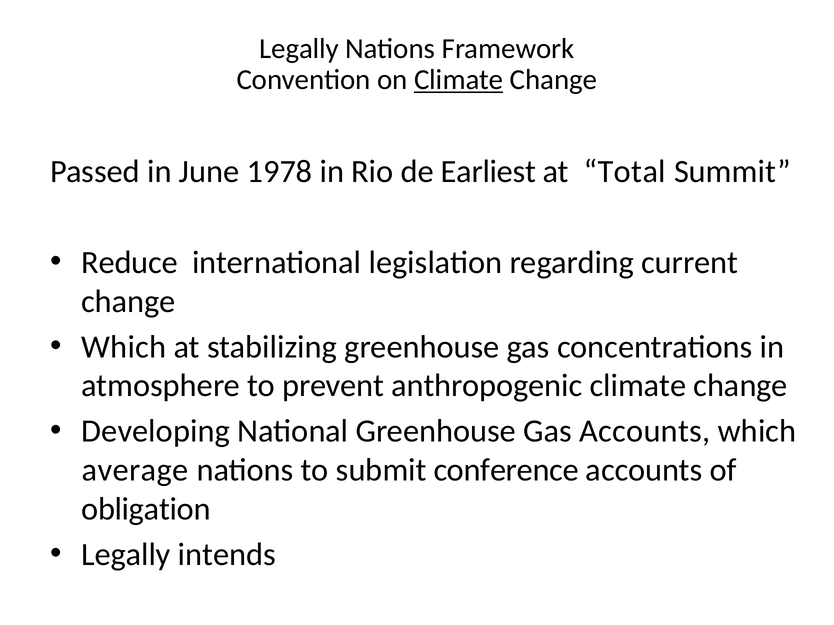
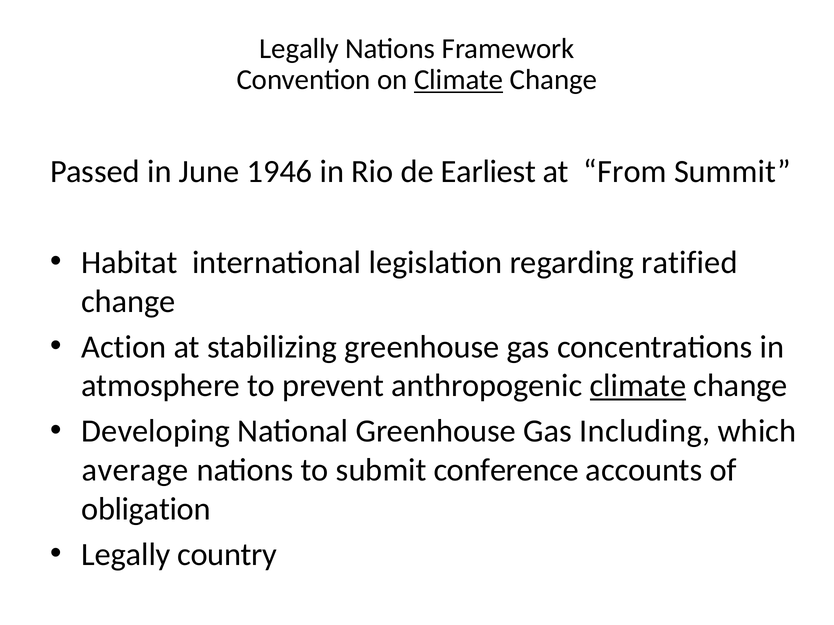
1978: 1978 -> 1946 (280, 172)
Total: Total -> From (625, 172)
Reduce: Reduce -> Habitat (129, 263)
current: current -> ratified (690, 263)
Which: Which -> Action (124, 347)
climate underline: none -> present (638, 386)
Gas Accounts: Accounts -> Including (645, 432)
intends: intends -> country (227, 555)
